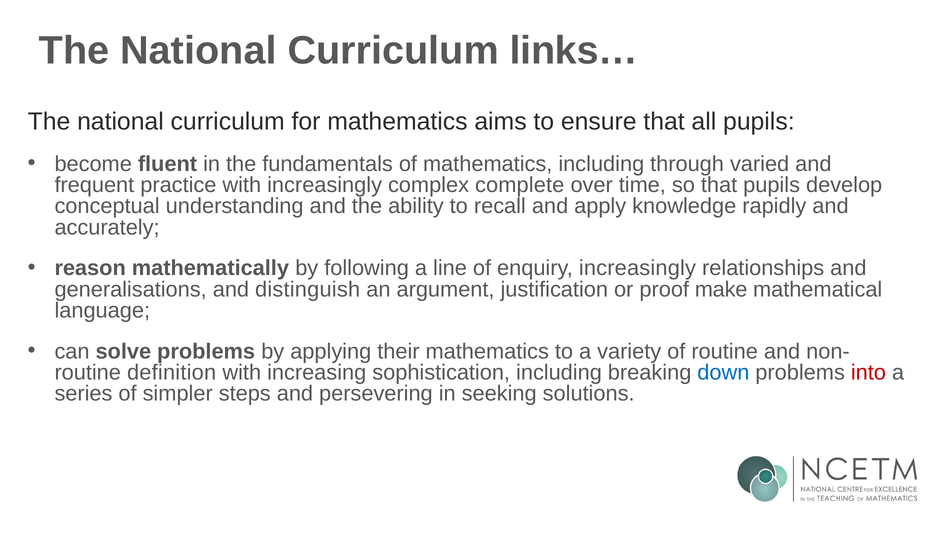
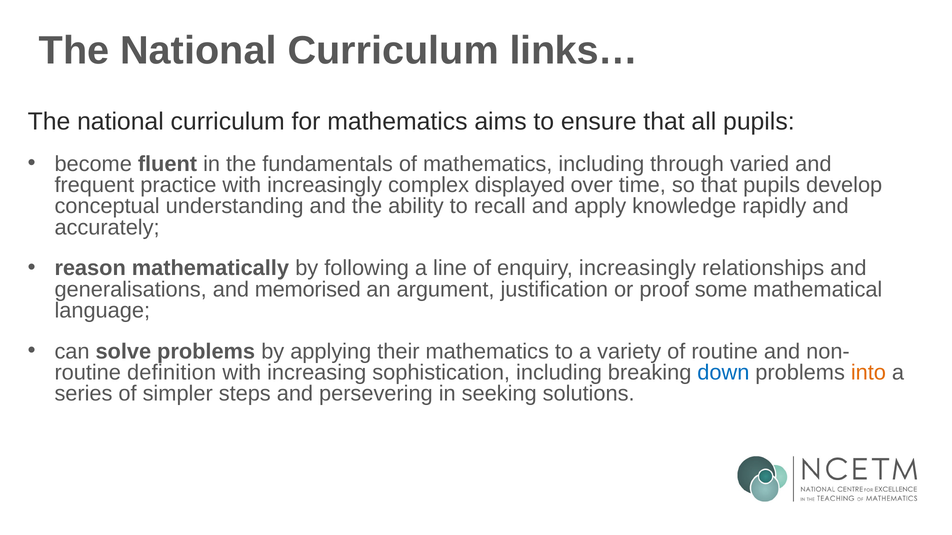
complete: complete -> displayed (520, 185)
distinguish: distinguish -> memorised (308, 290)
make: make -> some (721, 290)
into colour: red -> orange (868, 373)
